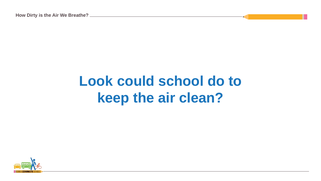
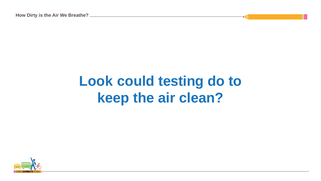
school: school -> testing (181, 81)
